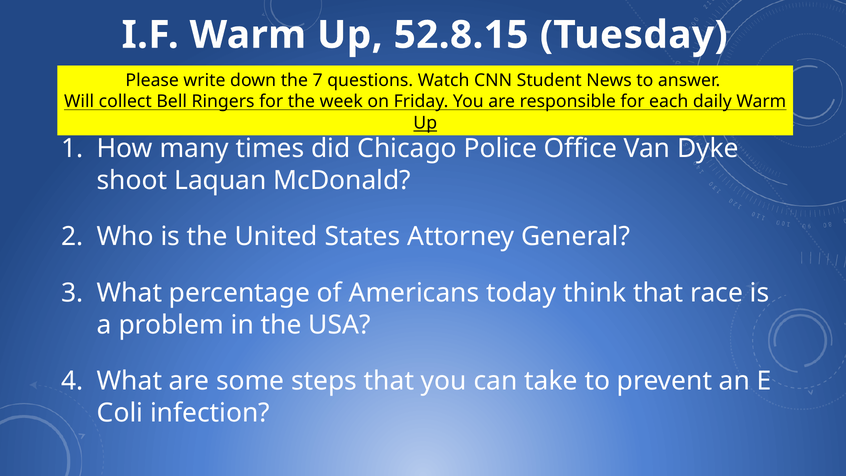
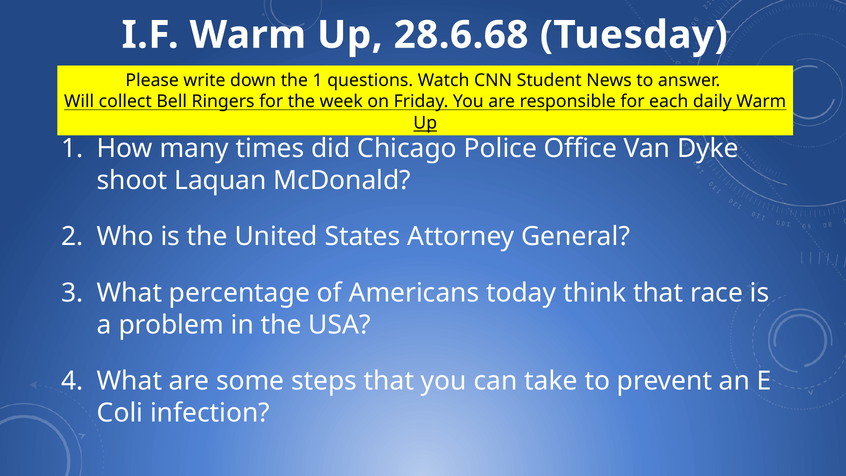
52.8.15: 52.8.15 -> 28.6.68 (461, 35)
the 7: 7 -> 1 (318, 80)
